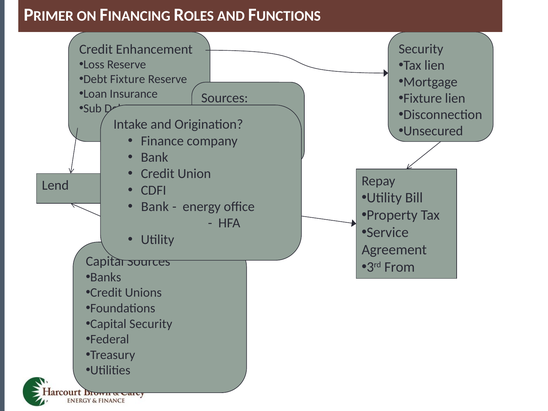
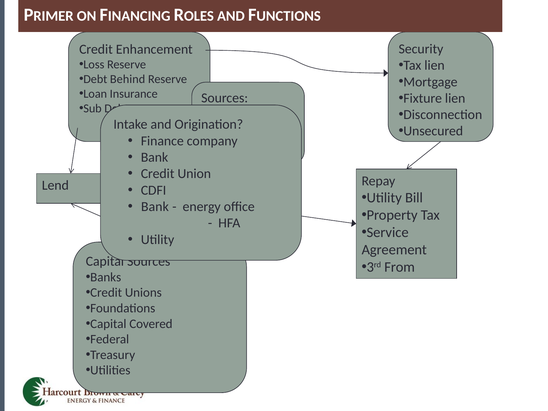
Debt Fixture: Fixture -> Behind (128, 79)
Capital Security: Security -> Covered (151, 324)
